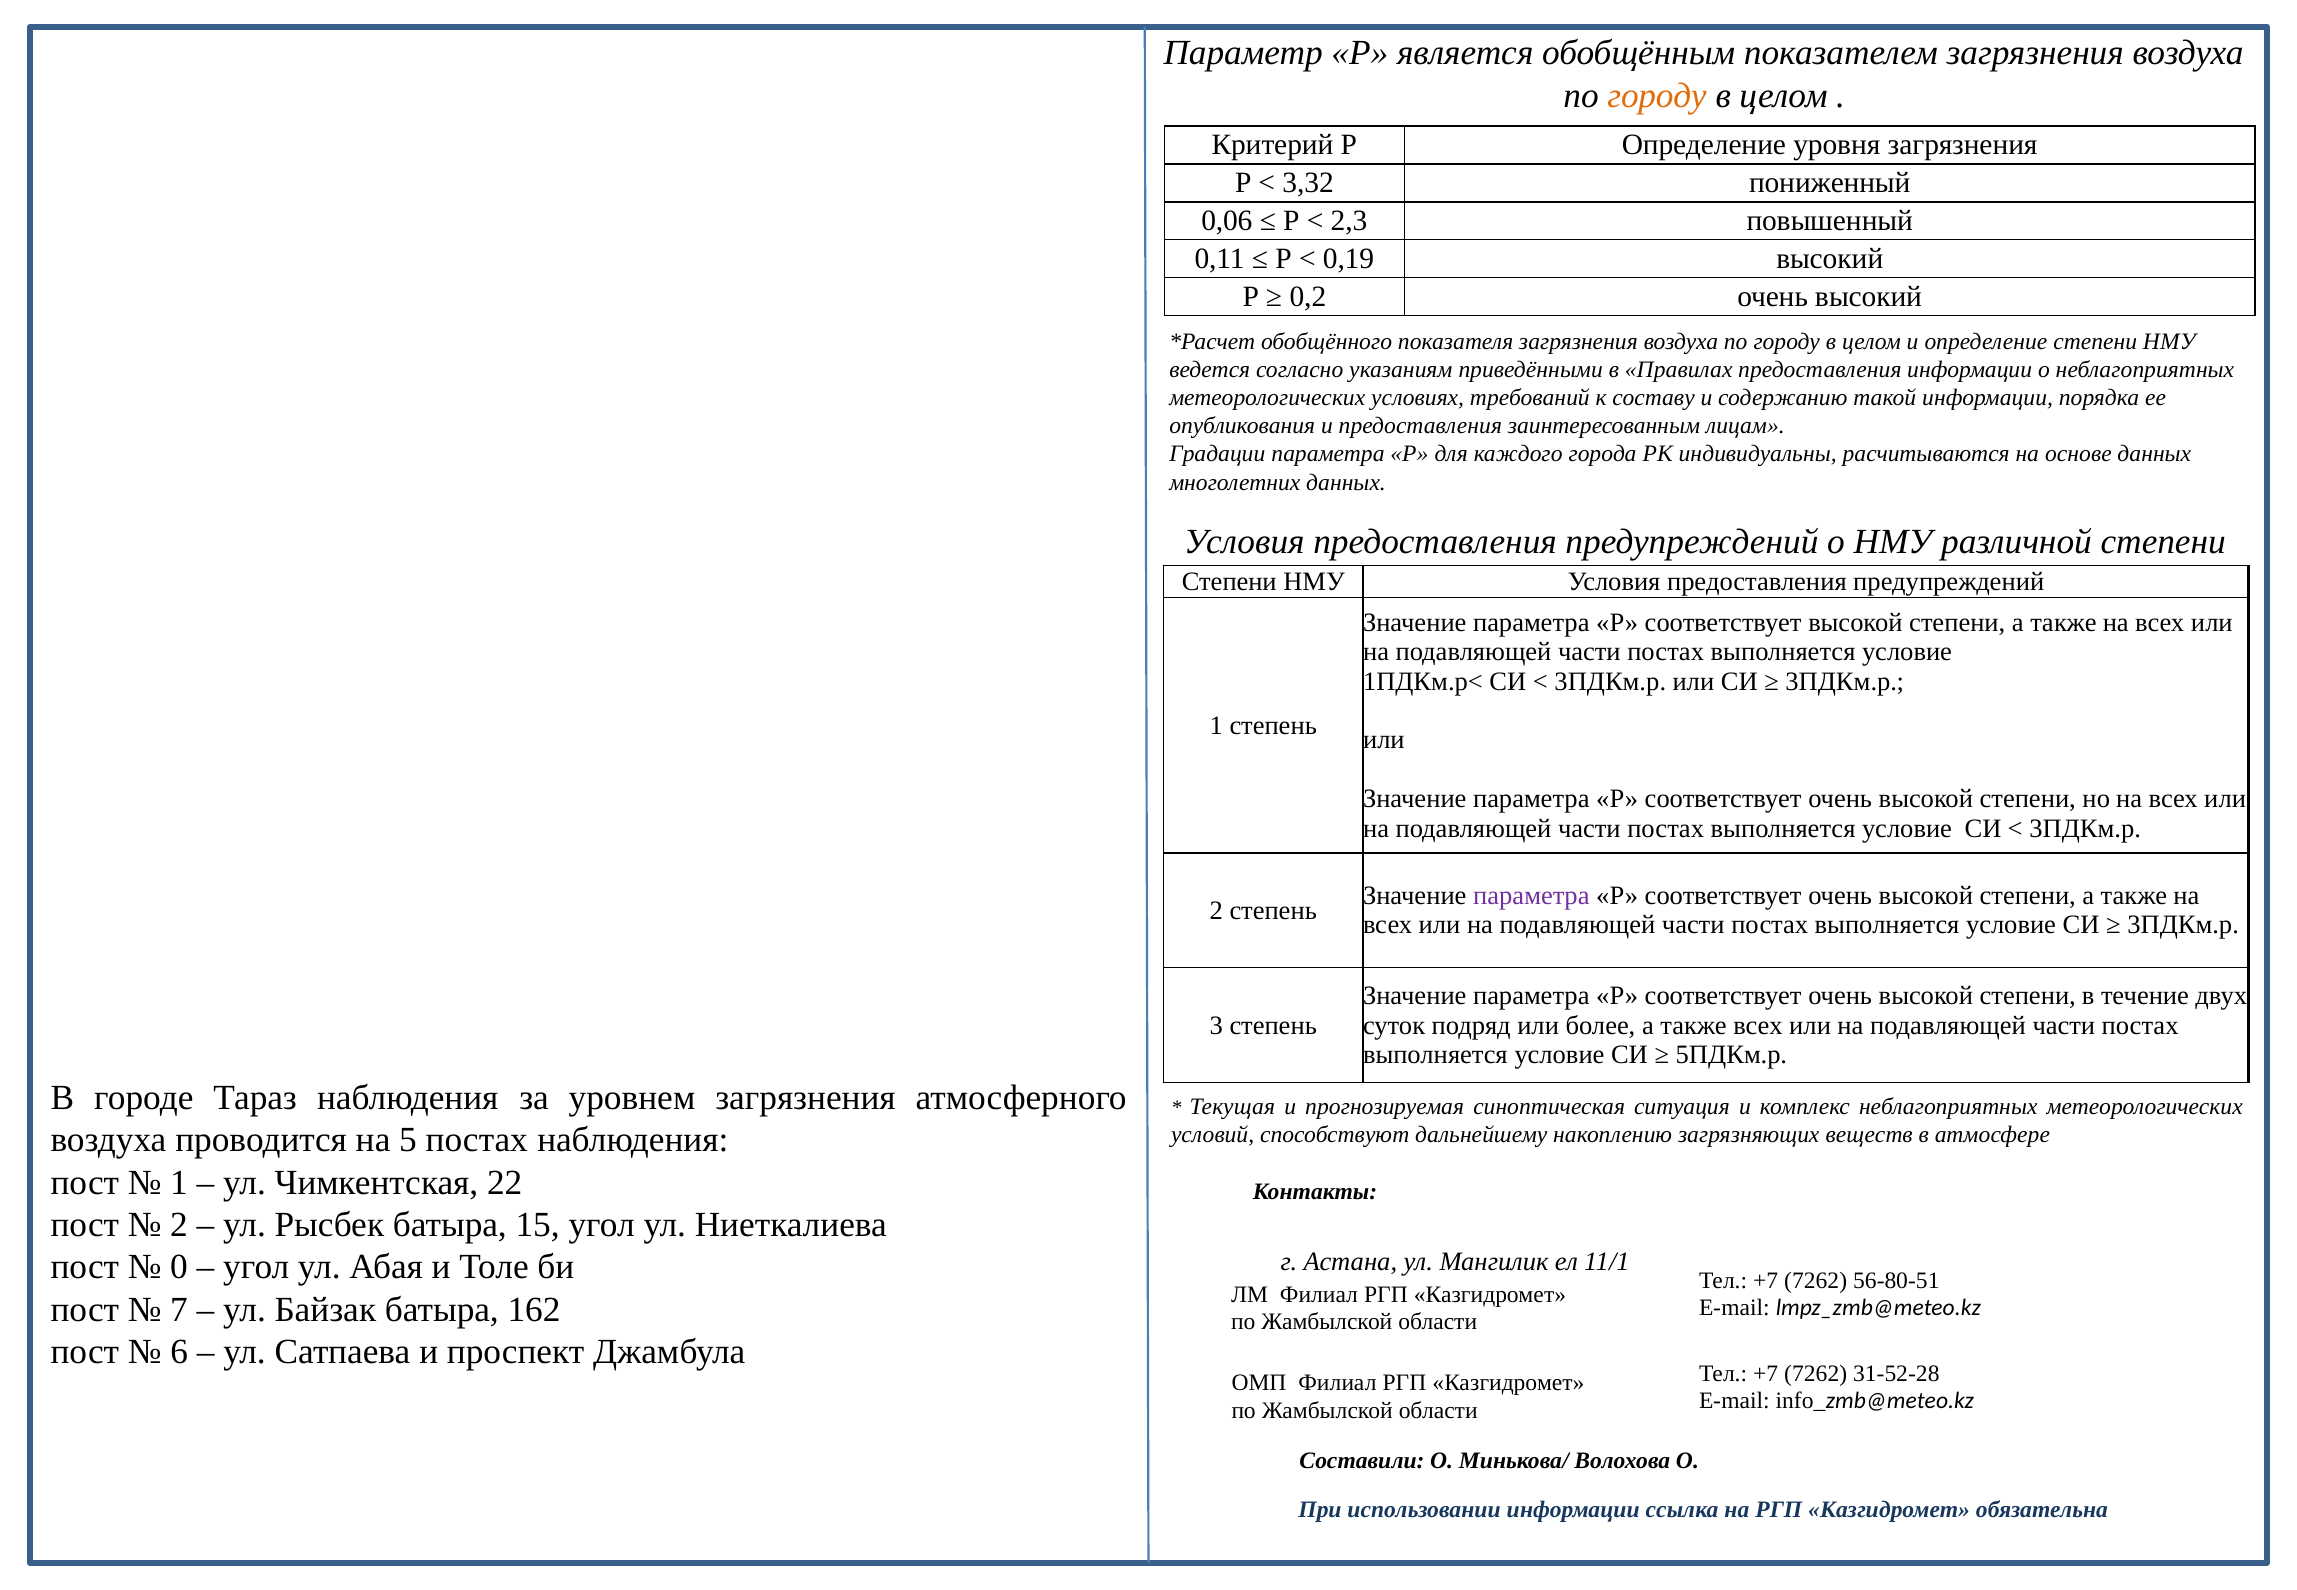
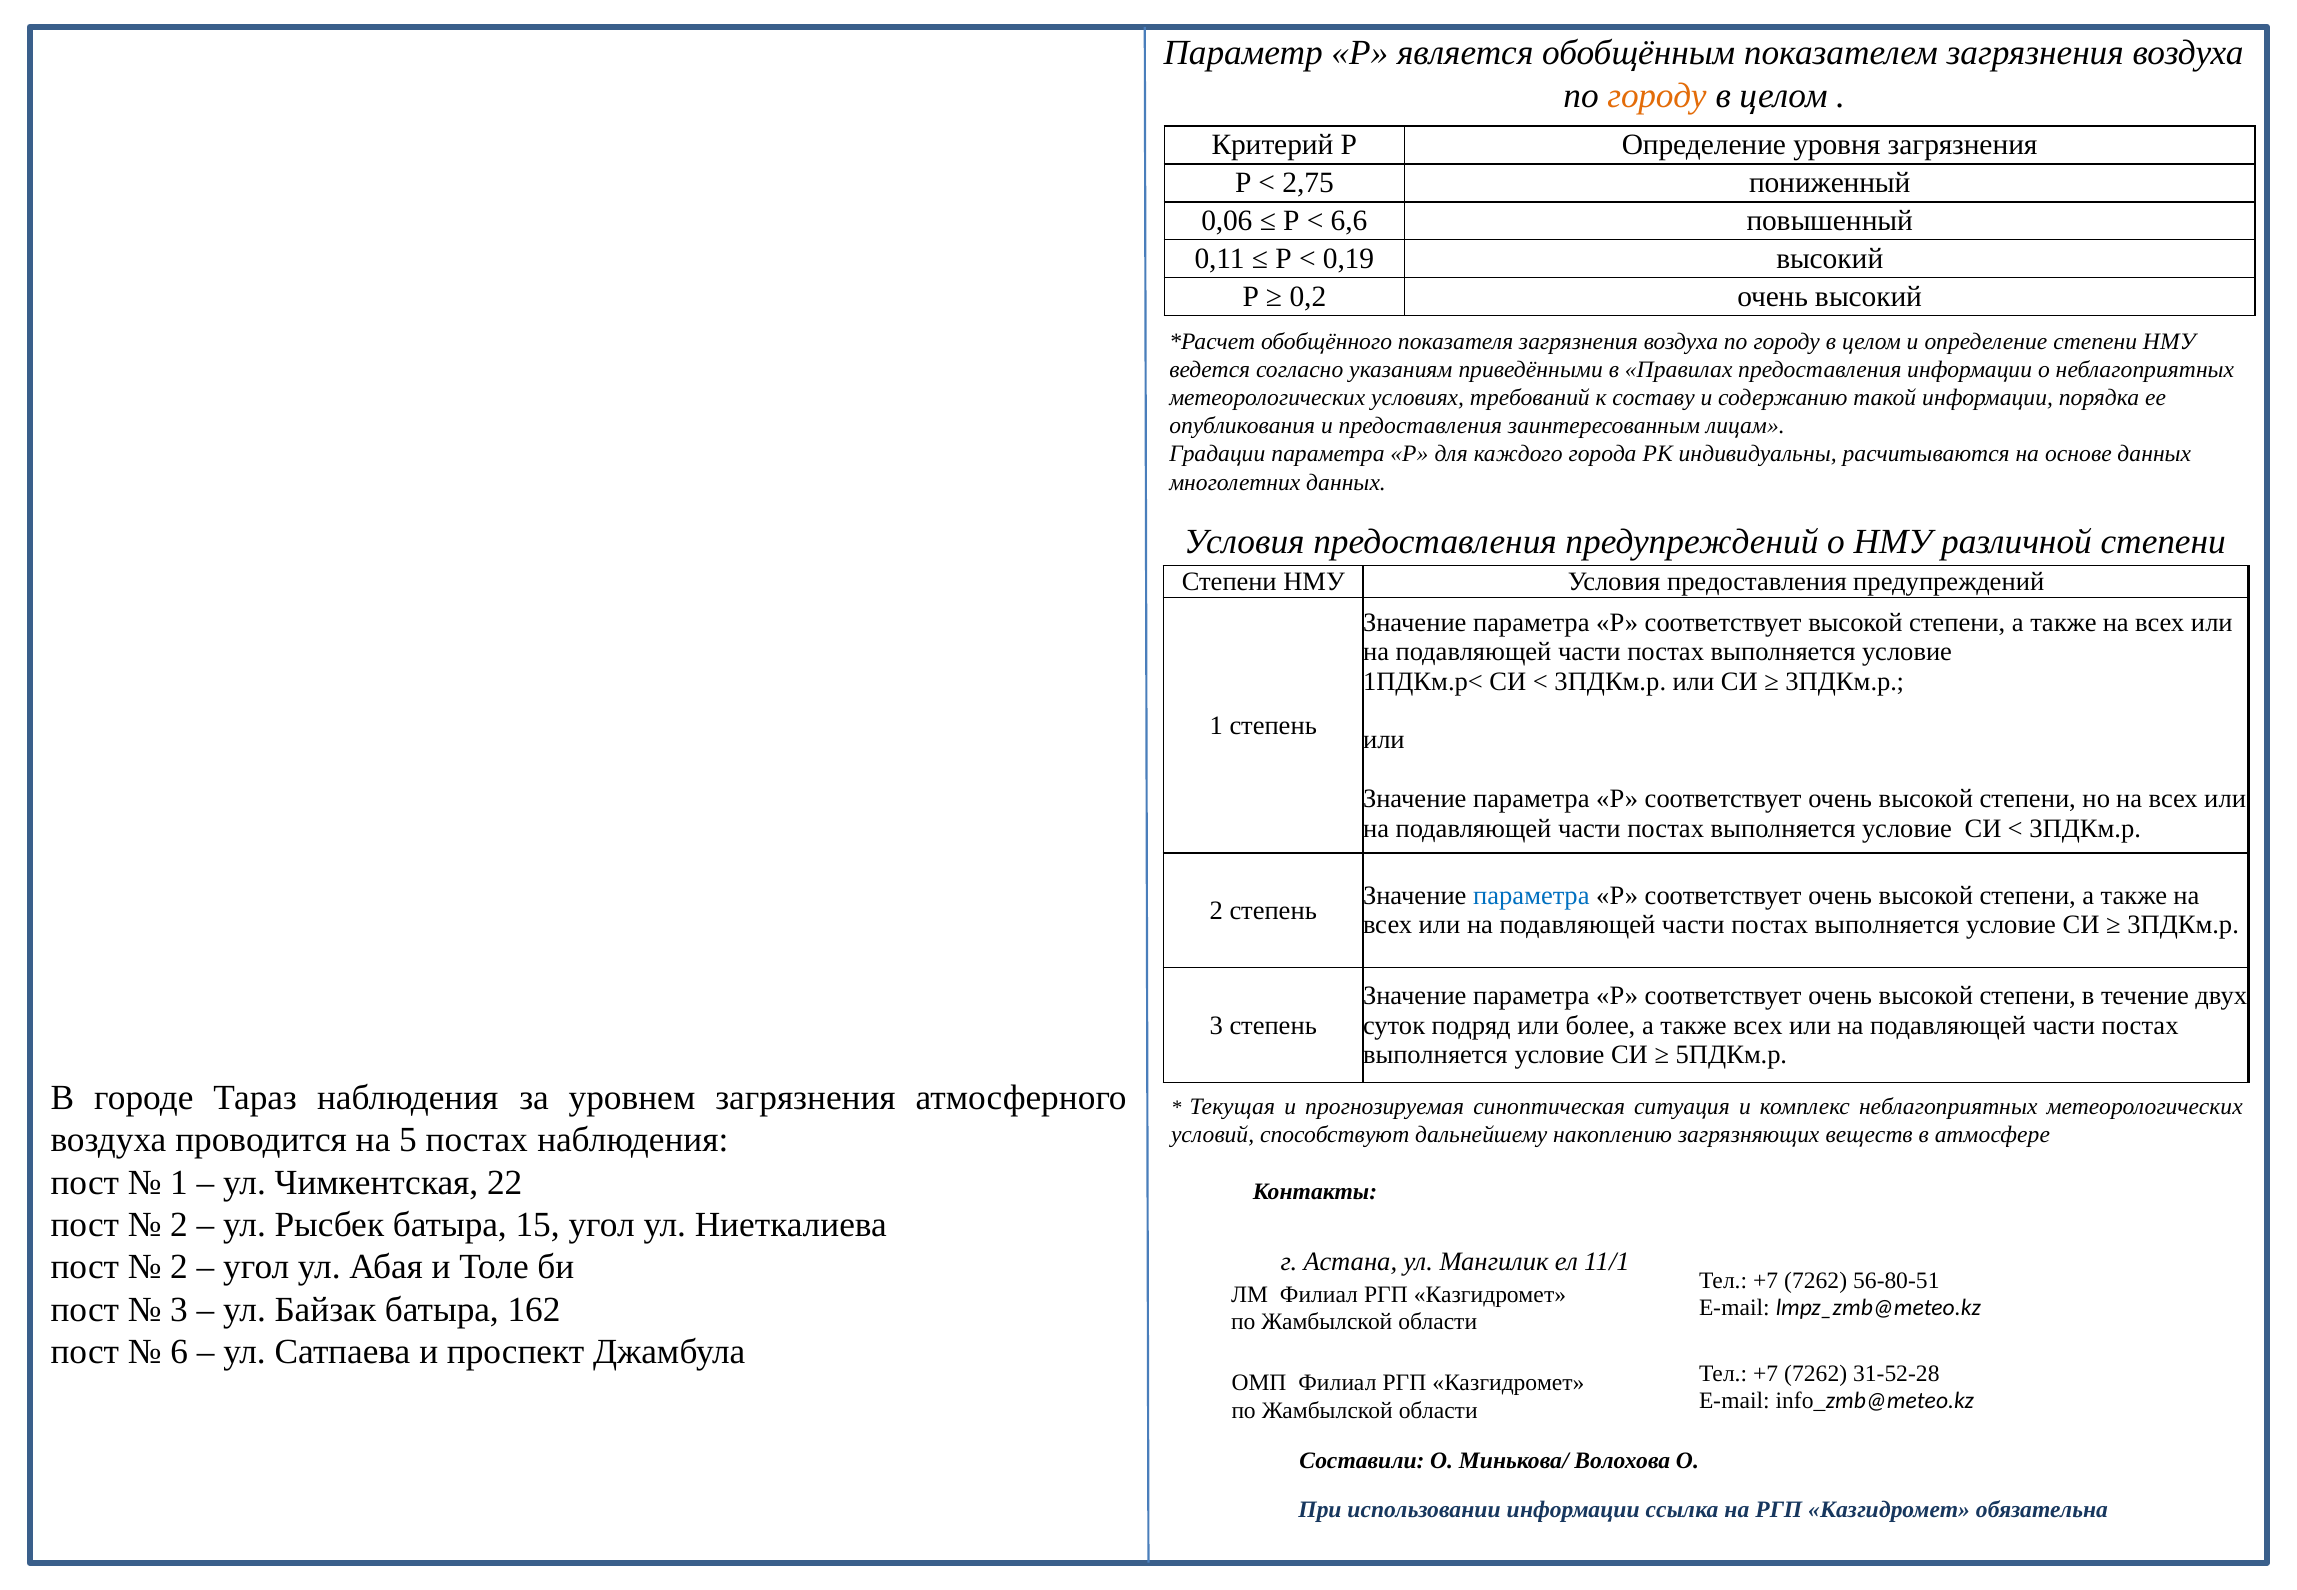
3,32: 3,32 -> 2,75 (1308, 183)
2,3: 2,3 -> 6,6 (1349, 221)
параметра colour: purple -> blue (1531, 896)
0: 0 -> 2 (179, 1267)
7: 7 -> 3 (179, 1310)
